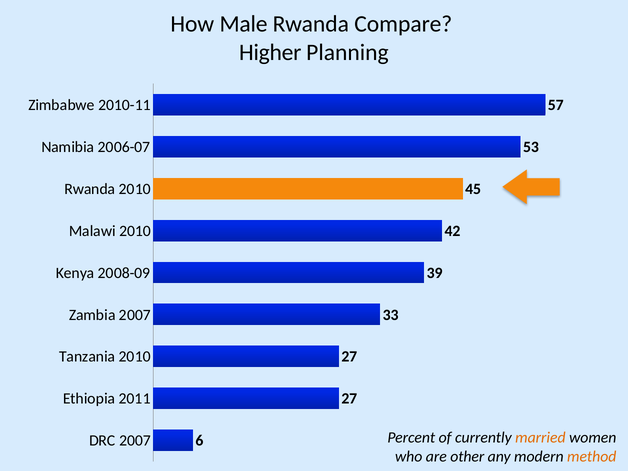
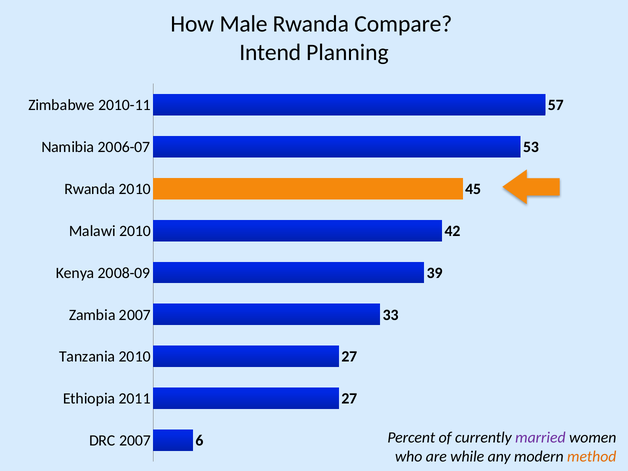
Higher: Higher -> Intend (270, 52)
married colour: orange -> purple (540, 437)
other: other -> while (467, 456)
